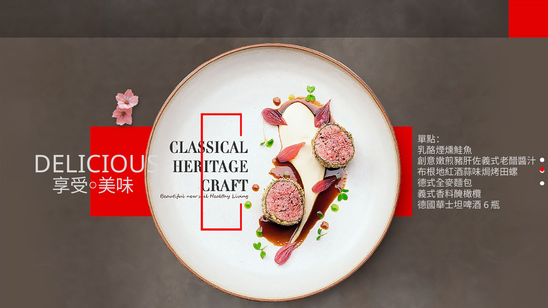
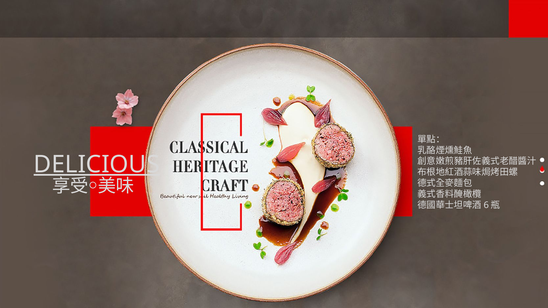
DELICIOUS underline: none -> present (97, 165)
